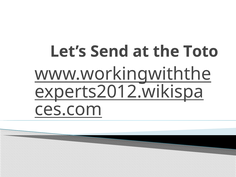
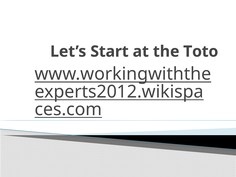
Send: Send -> Start (110, 51)
